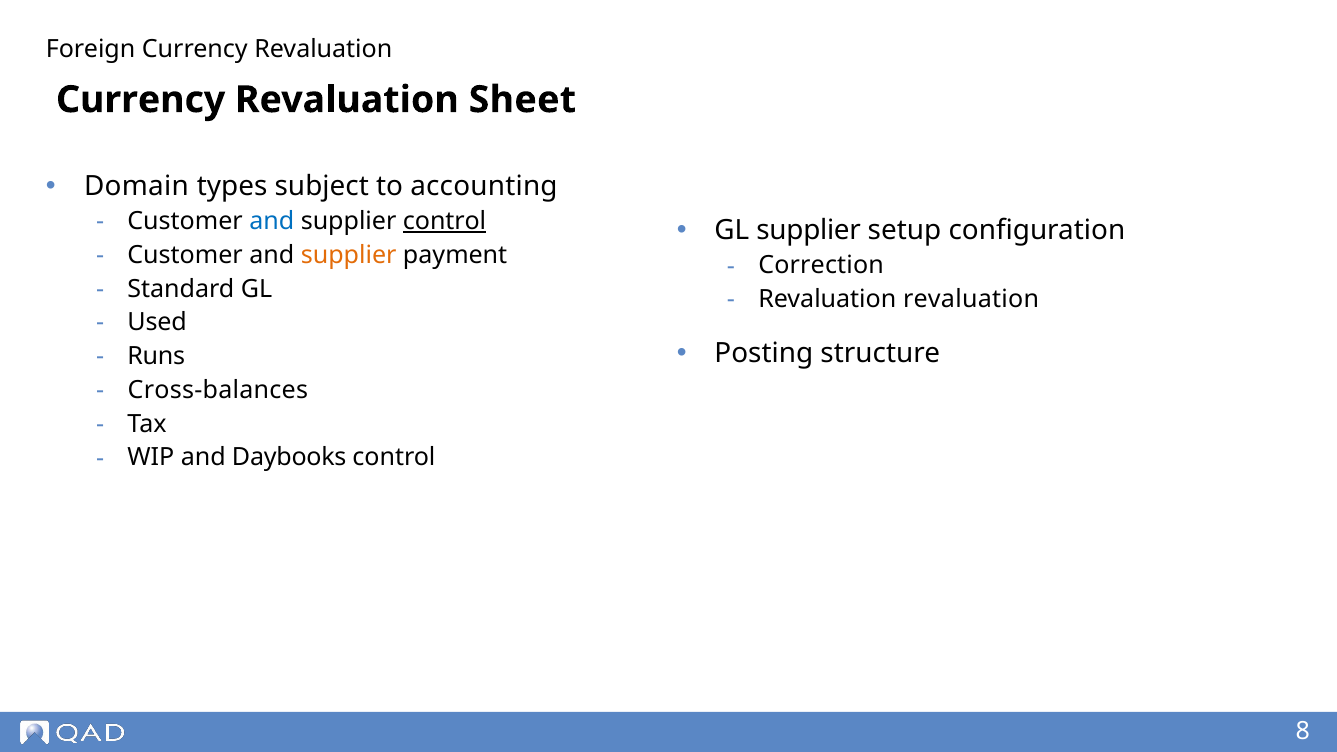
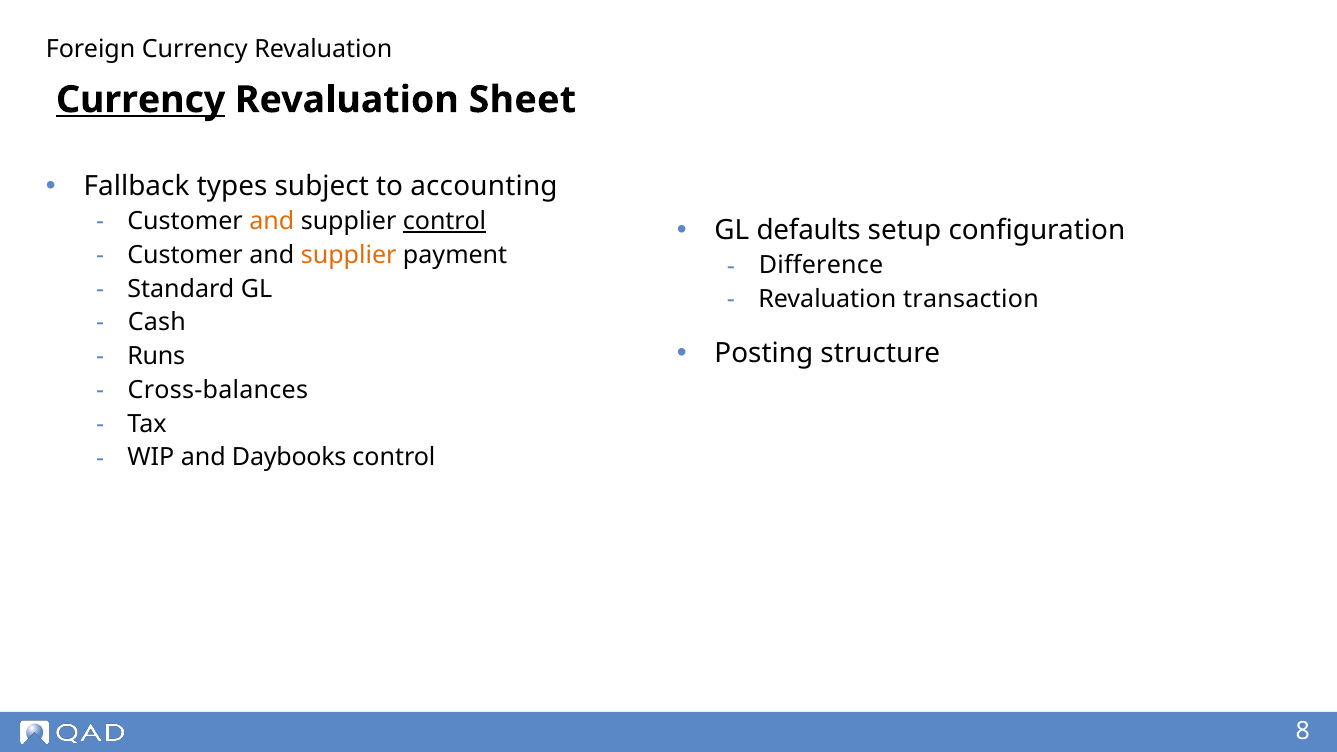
Currency underline: none -> present (141, 100)
Domain: Domain -> Fallback (137, 186)
and colour: blue -> orange (272, 221)
GL supplier: supplier -> defaults (809, 230)
Correction: Correction -> Difference (821, 266)
Revaluation revaluation: revaluation -> transaction (971, 299)
Used: Used -> Cash (157, 323)
